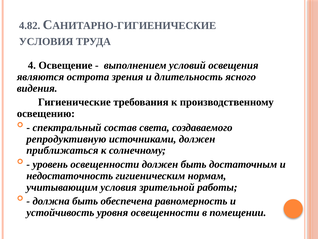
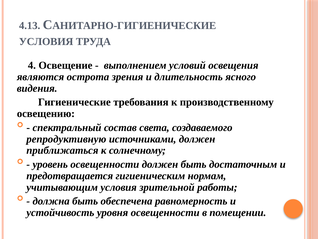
4.82: 4.82 -> 4.13 (30, 26)
недостаточность: недостаточность -> предотвращается (70, 175)
